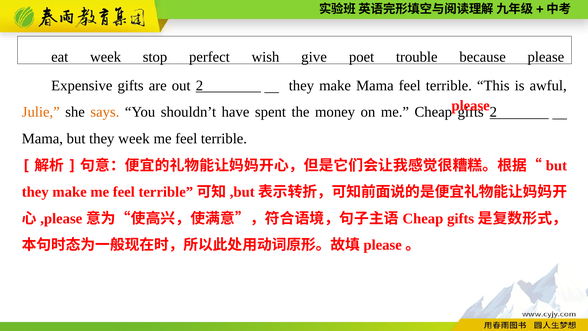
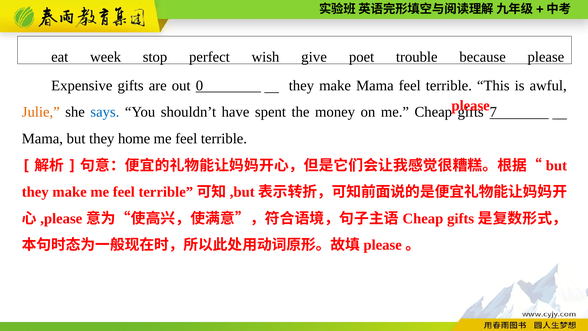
out 2: 2 -> 0 (200, 86)
says colour: orange -> blue (105, 112)
2: 2 -> 7 (493, 112)
they week: week -> home (134, 138)
